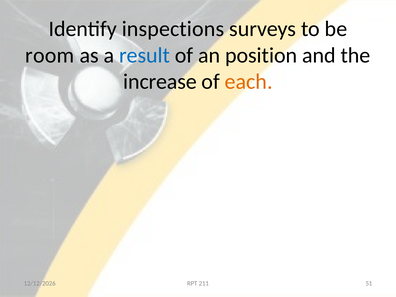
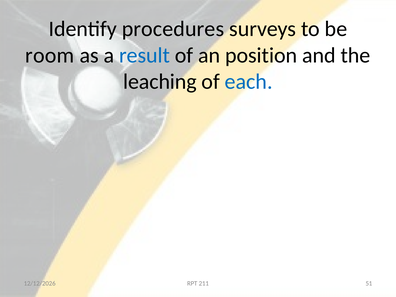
inspections: inspections -> procedures (173, 29)
increase: increase -> leaching (160, 82)
each colour: orange -> blue (249, 82)
